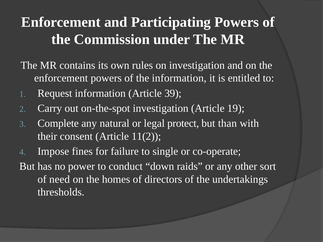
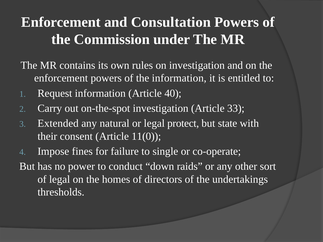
Participating: Participating -> Consultation (171, 22)
39: 39 -> 40 (173, 93)
19: 19 -> 33 (236, 108)
Complete: Complete -> Extended (58, 123)
than: than -> state (228, 123)
11(2: 11(2 -> 11(0 (146, 136)
of need: need -> legal (60, 179)
